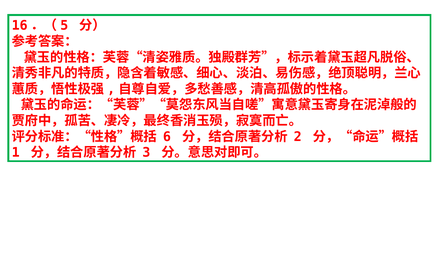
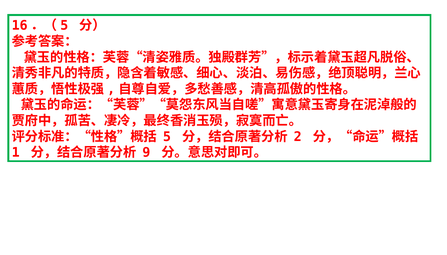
6: 6 -> 5 (167, 137)
3: 3 -> 9 (146, 153)
